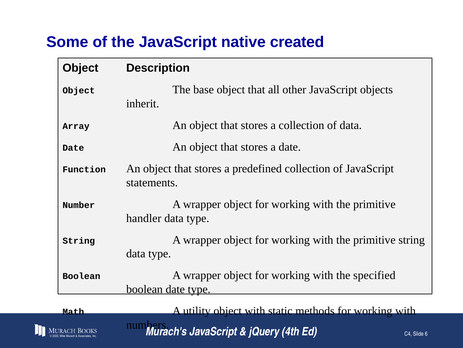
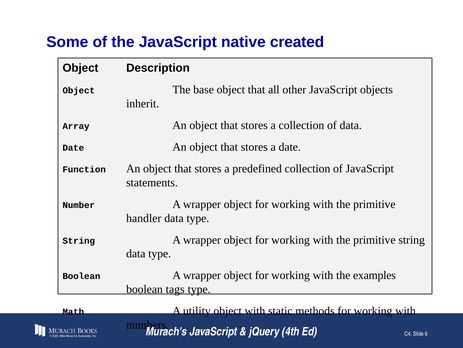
specified: specified -> examples (374, 275)
boolean date: date -> tags (175, 289)
